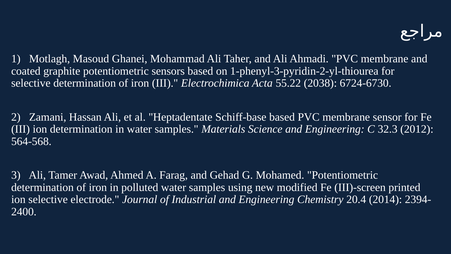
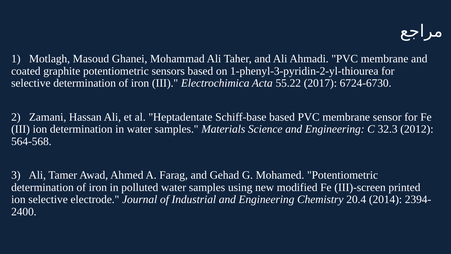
2038: 2038 -> 2017 (320, 83)
